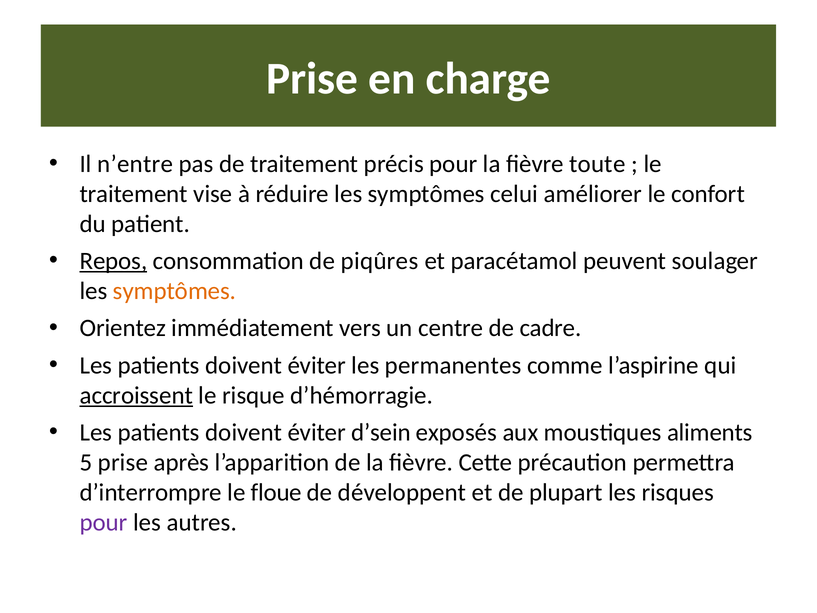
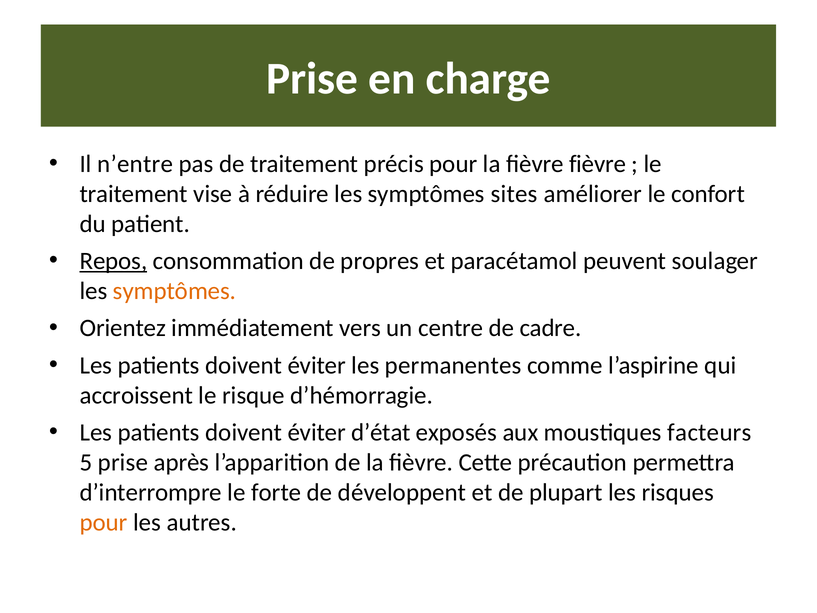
fièvre toute: toute -> fièvre (598, 164)
celui: celui -> sites (514, 194)
piqûres: piqûres -> propres (380, 261)
accroissent underline: present -> none (136, 395)
d’sein: d’sein -> d’état (381, 432)
aliments: aliments -> facteurs (710, 432)
floue: floue -> forte (276, 492)
pour colour: purple -> orange (104, 522)
